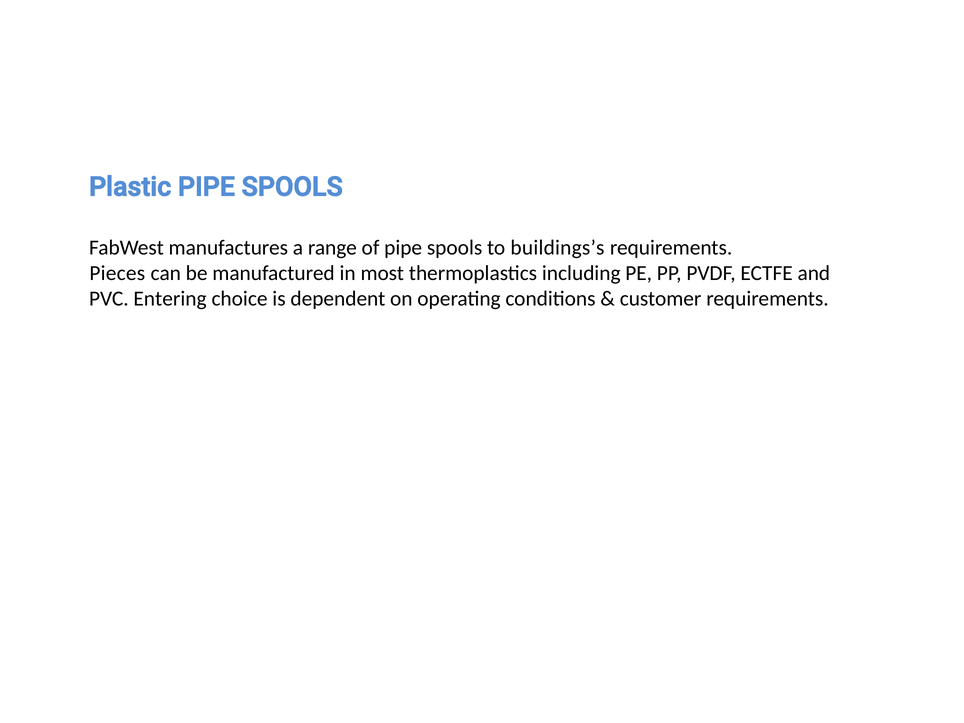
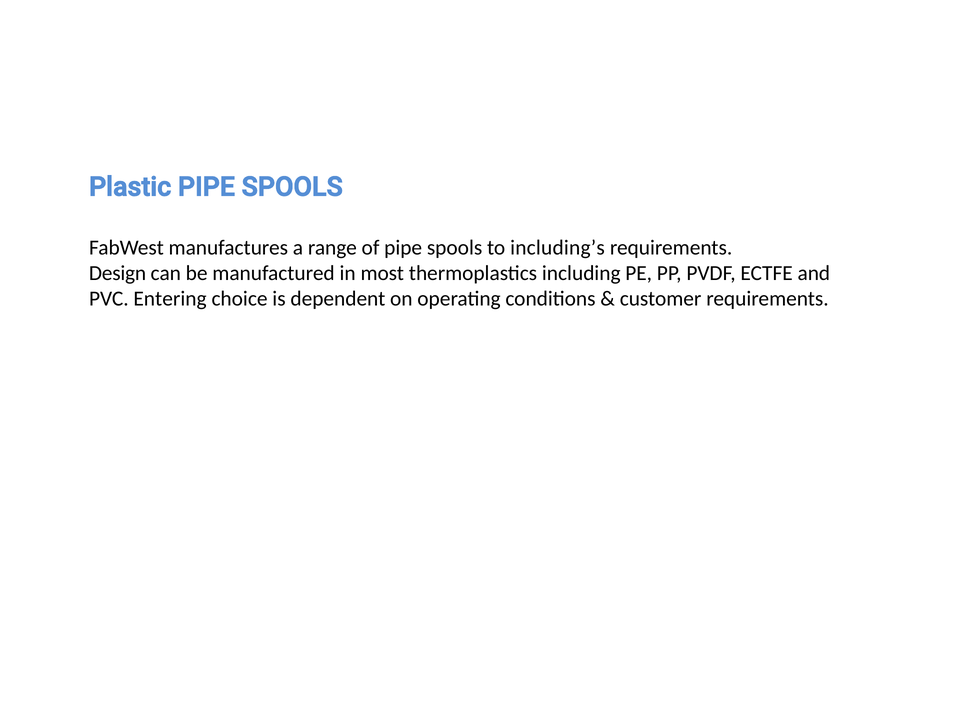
buildings’s: buildings’s -> including’s (557, 247)
Pieces: Pieces -> Design (118, 273)
